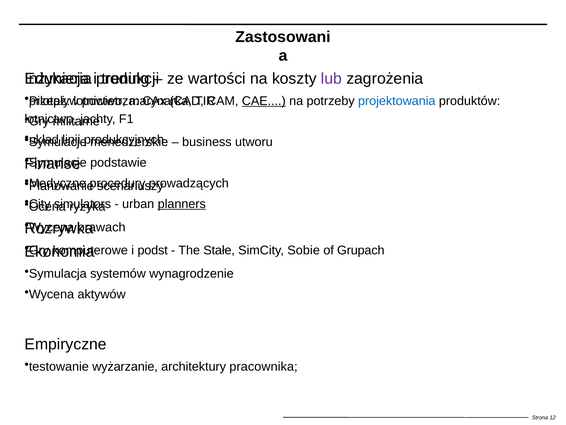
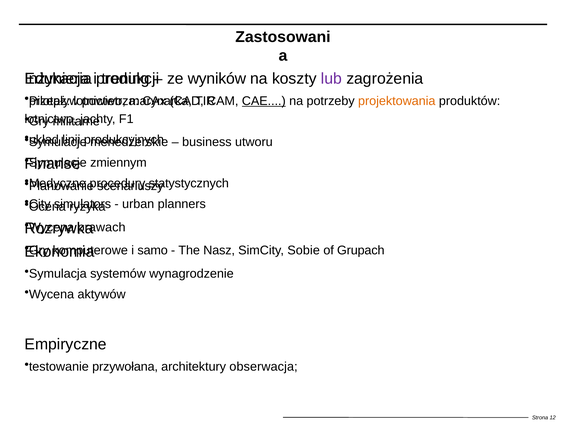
wartości: wartości -> wyników (217, 78)
projektowania colour: blue -> orange (397, 101)
podstawie: podstawie -> zmiennym (118, 163)
prowadzących: prowadzących -> statystycznych (189, 183)
planners underline: present -> none (182, 204)
podst: podst -> samo (153, 250)
Stałe: Stałe -> Nasz (219, 250)
wyżarzanie: wyżarzanie -> przywołana (125, 366)
pracownika: pracownika -> obserwacja (264, 366)
